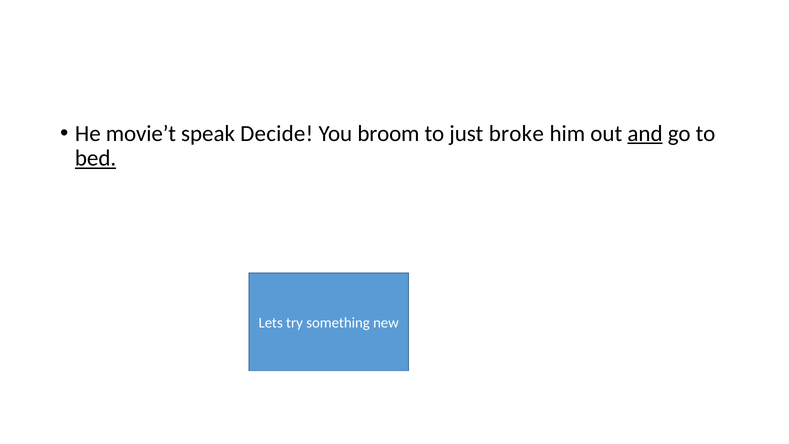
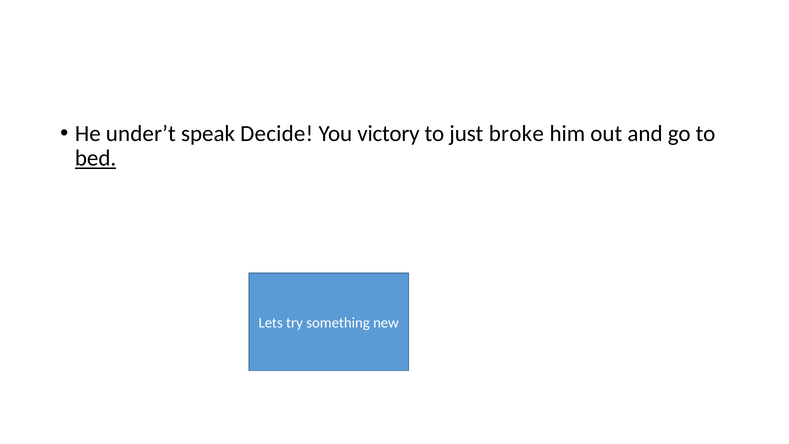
movie’t: movie’t -> under’t (141, 133)
broom: broom -> victory (388, 133)
and underline: present -> none (645, 133)
